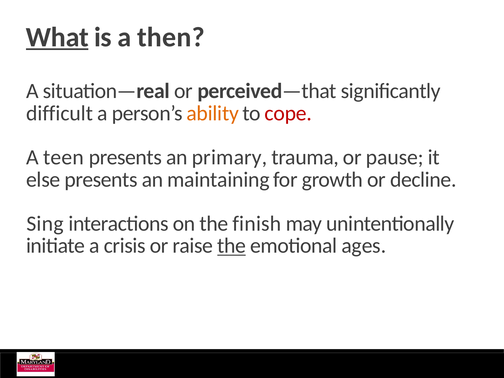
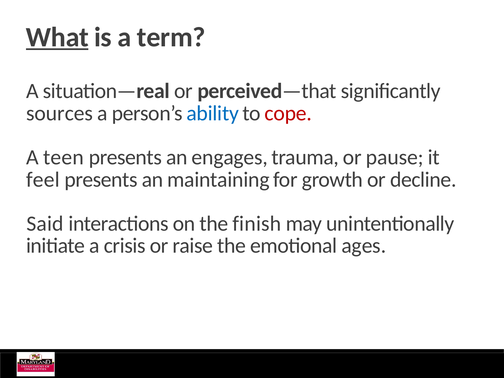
then: then -> term (171, 37)
difficult: difficult -> sources (60, 113)
ability colour: orange -> blue (213, 113)
primary: primary -> engages (230, 157)
else: else -> feel (43, 180)
Sing: Sing -> Said (45, 224)
the underline: present -> none (232, 246)
